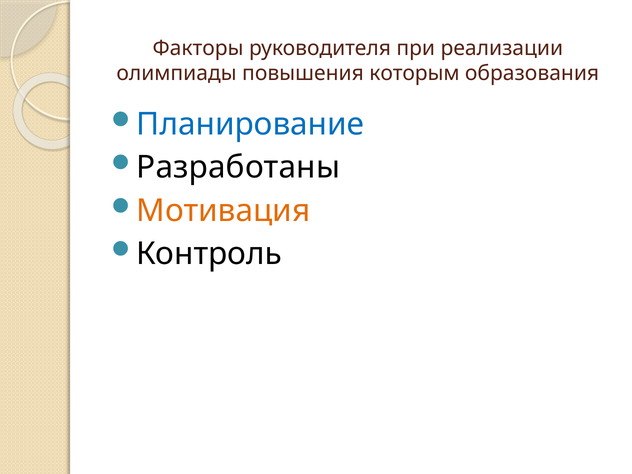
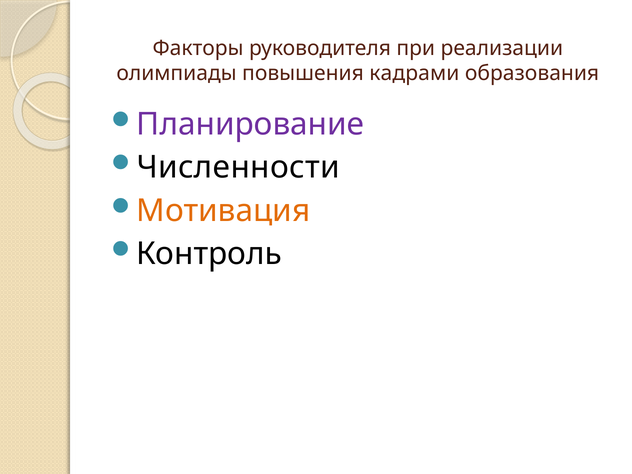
которым: которым -> кадрами (414, 73)
Планирование colour: blue -> purple (250, 124)
Разработаны: Разработаны -> Численности (238, 168)
